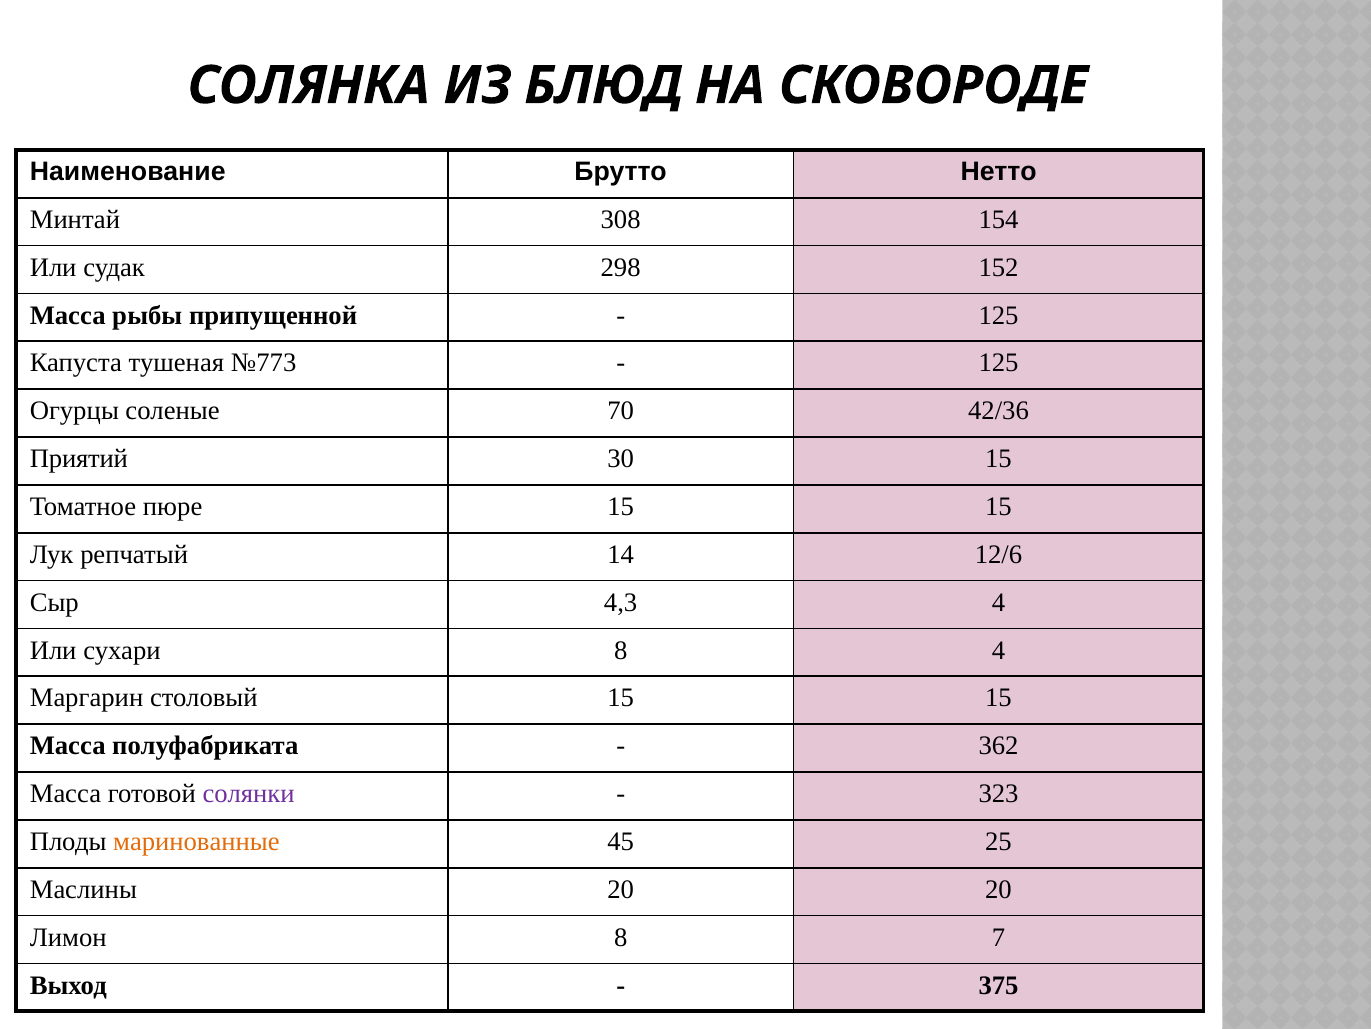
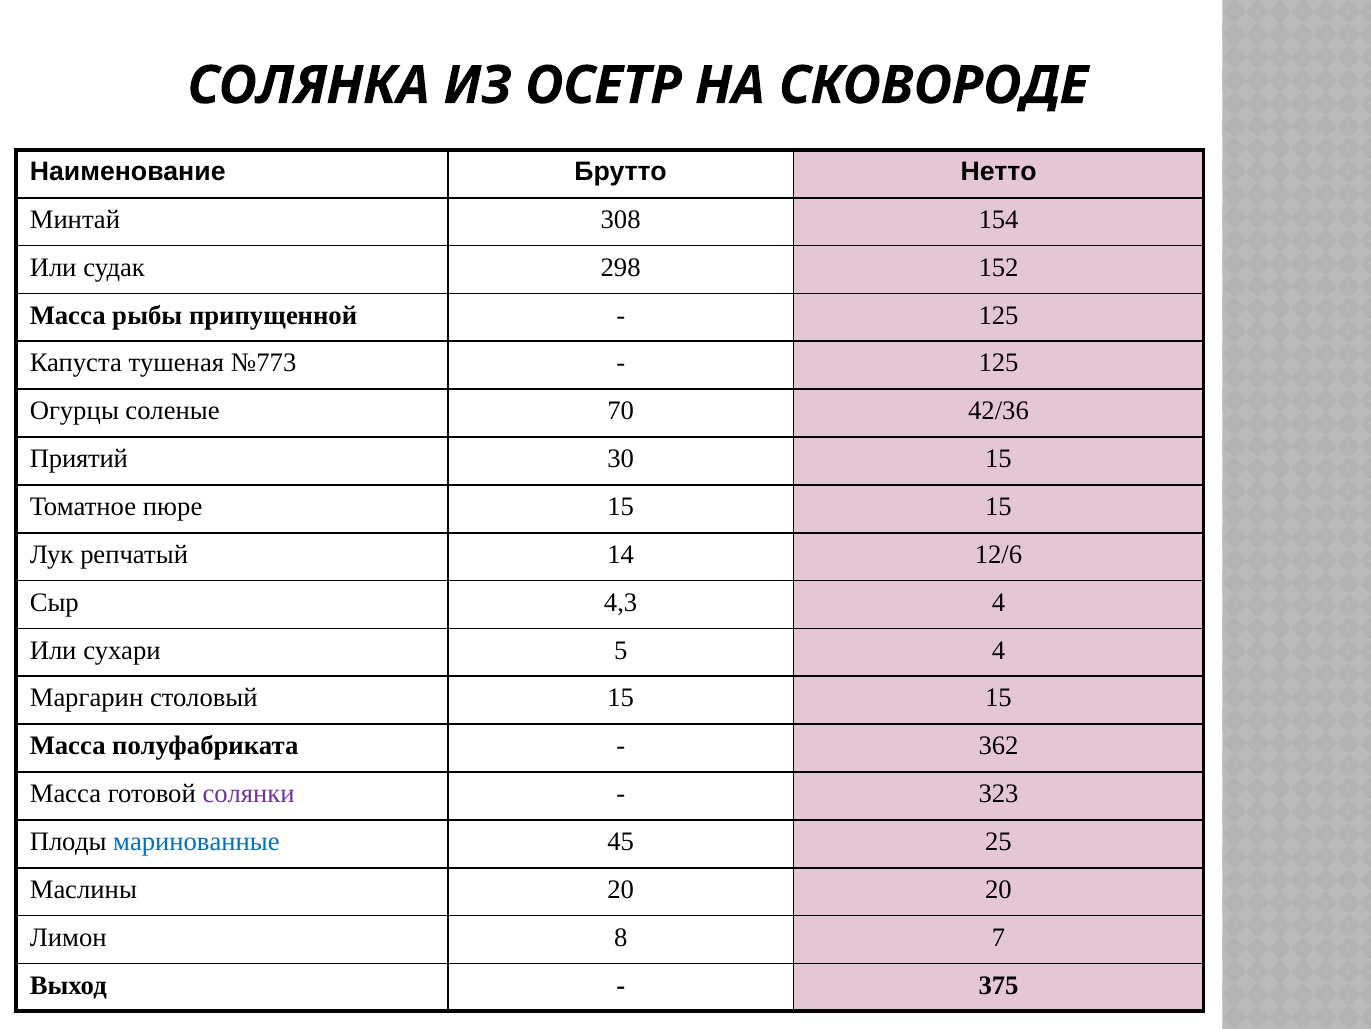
БЛЮД: БЛЮД -> ОСЕТР (603, 85)
сухари 8: 8 -> 5 (621, 650)
маринованные colour: orange -> blue (196, 841)
